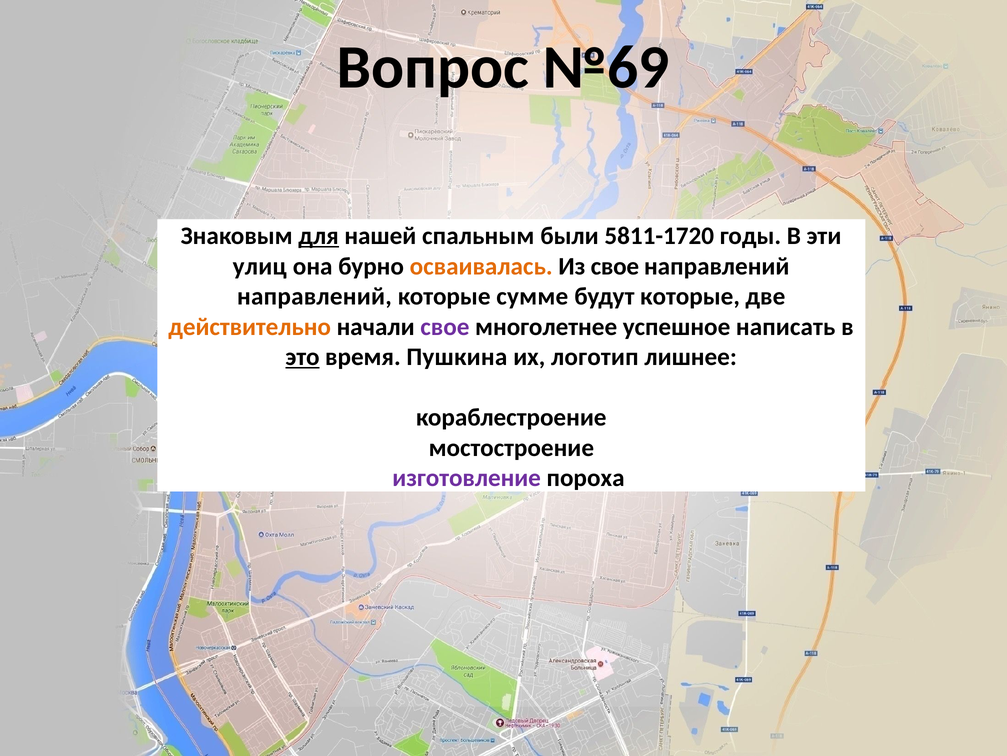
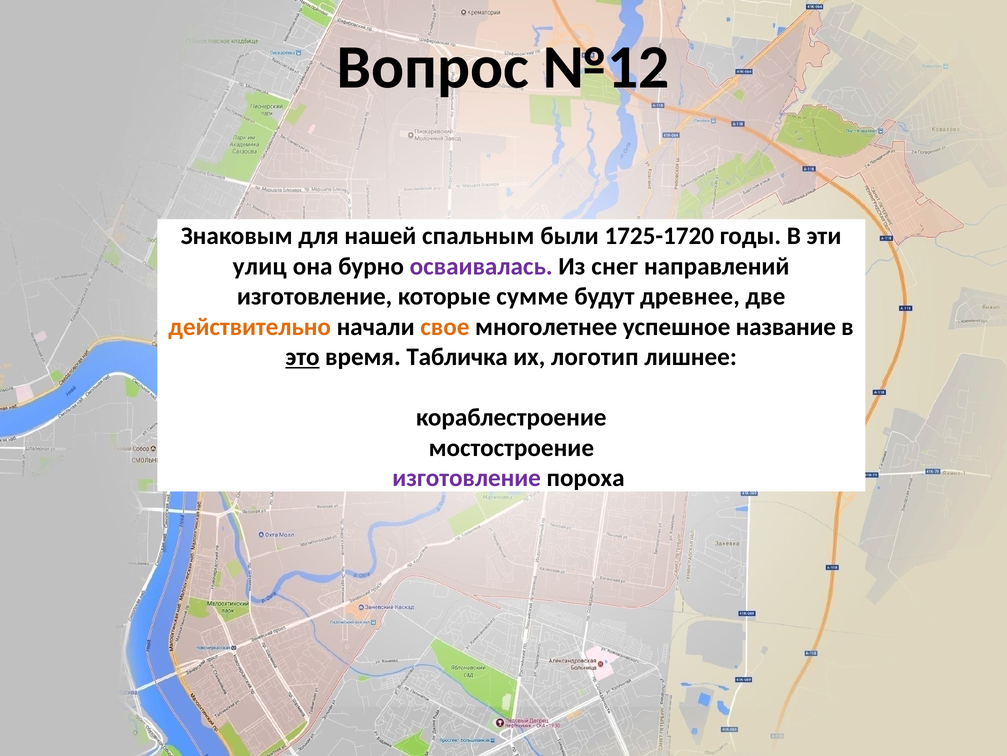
№69: №69 -> №12 (606, 67)
для underline: present -> none (319, 236)
5811-1720: 5811-1720 -> 1725-1720 (659, 236)
осваивалась colour: orange -> purple (481, 266)
Из свое: свое -> снег (615, 266)
направлений: направлений -> изготовление (315, 296)
будут которые: которые -> древнее (690, 296)
свое colour: purple -> orange (445, 327)
написать: написать -> название (786, 327)
Пушкина: Пушкина -> Табличка (457, 357)
